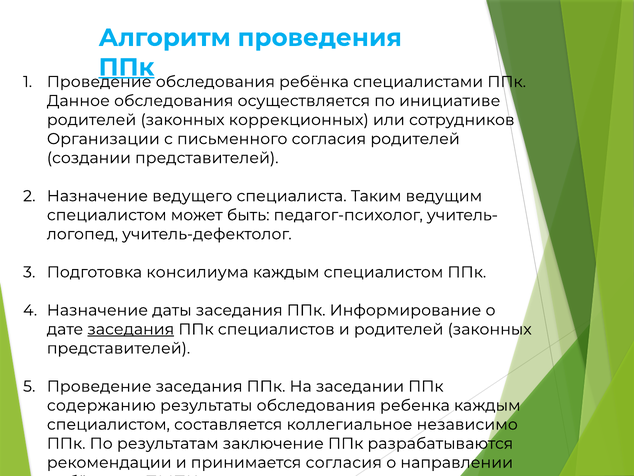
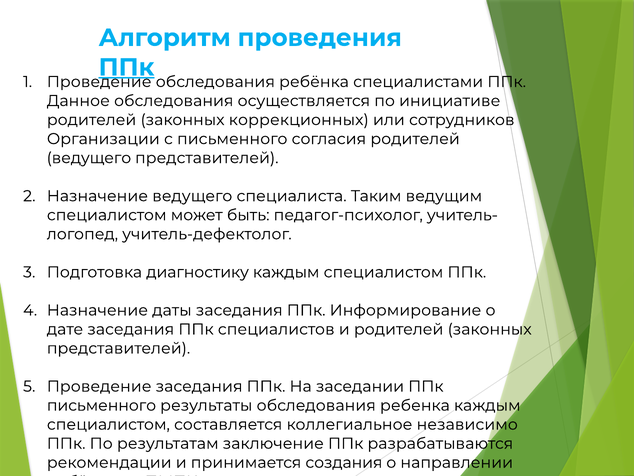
создании: создании -> ведущего (89, 158)
консилиума: консилиума -> диагностику (198, 272)
заседания underline: present -> none (131, 329)
содержанию: содержанию -> письменного (101, 405)
принимается согласия: согласия -> создания (344, 462)
